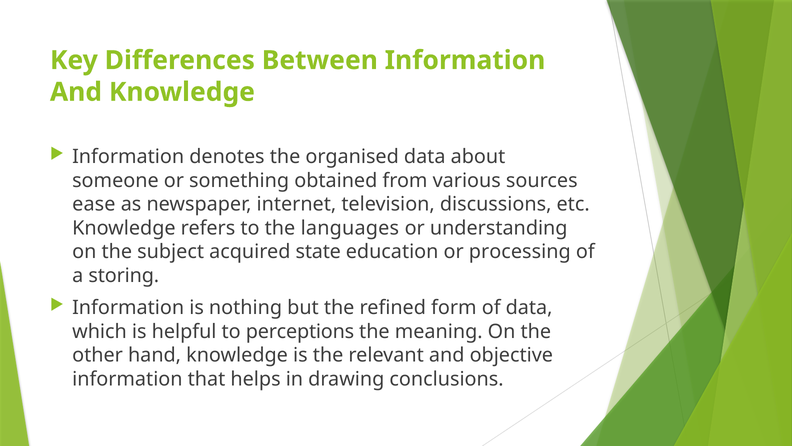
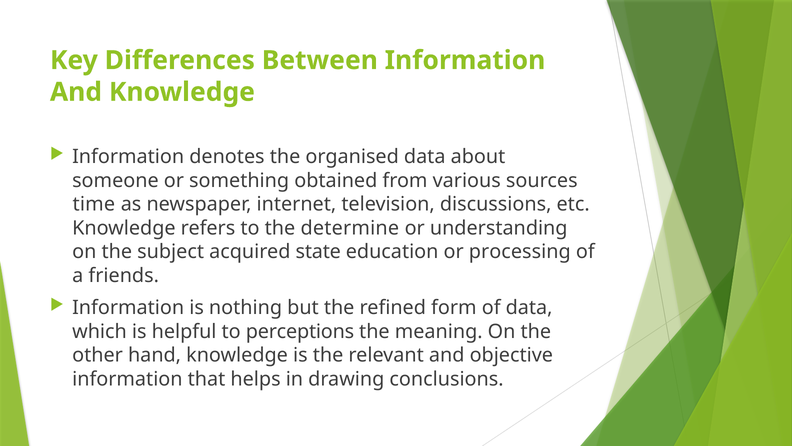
ease: ease -> time (94, 204)
languages: languages -> determine (350, 228)
storing: storing -> friends (124, 275)
